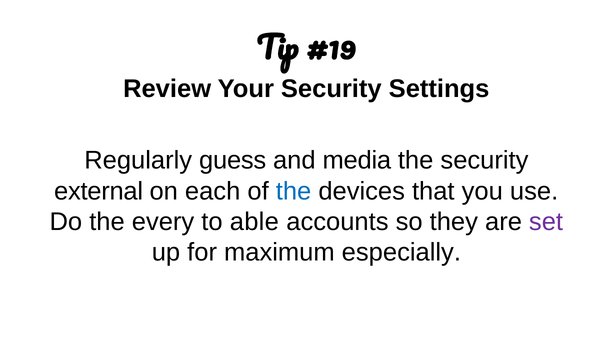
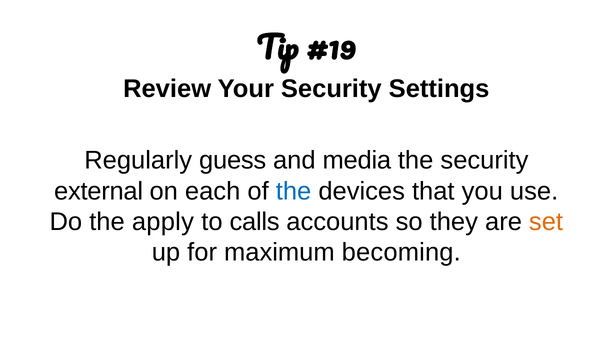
every: every -> apply (163, 222)
able: able -> calls (255, 222)
set colour: purple -> orange (546, 222)
especially: especially -> becoming (401, 252)
